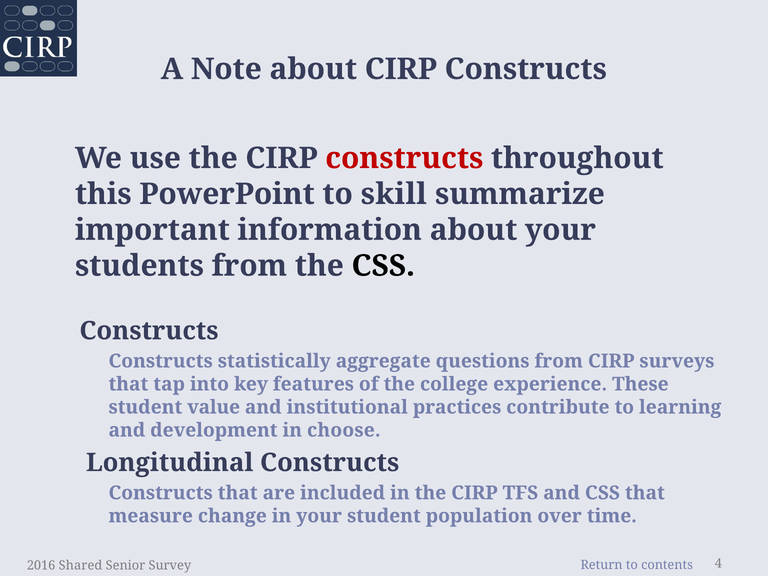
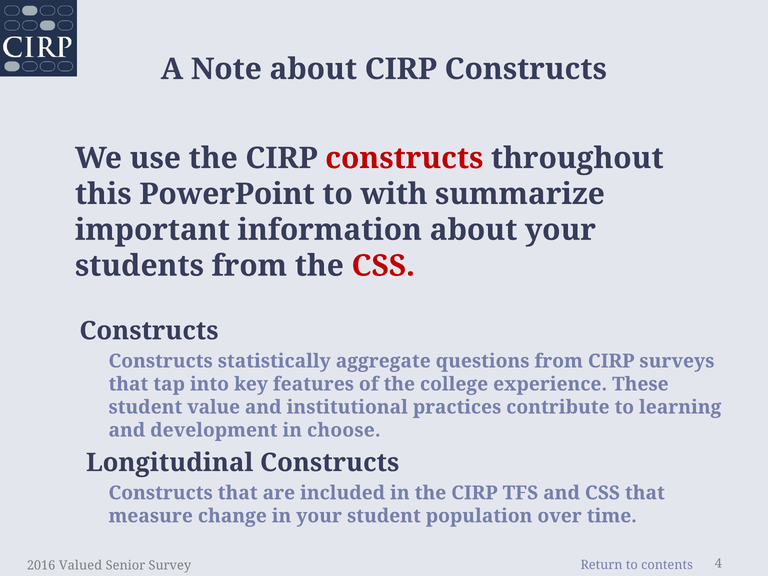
skill: skill -> with (394, 194)
CSS colour: black -> red (383, 266)
Shared: Shared -> Valued (81, 565)
